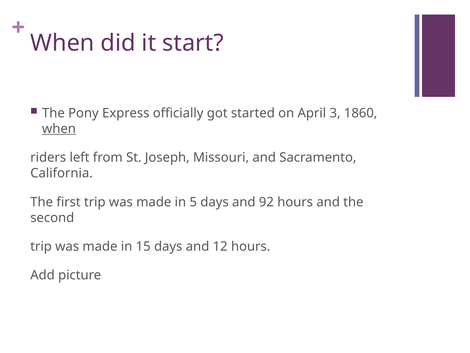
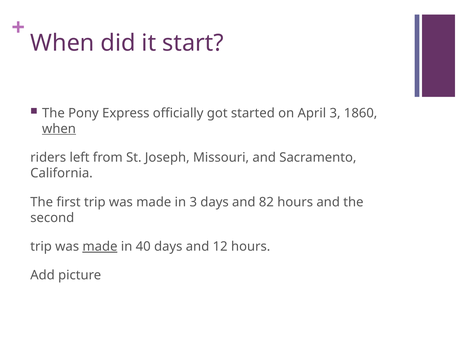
in 5: 5 -> 3 (193, 202)
92: 92 -> 82 (266, 202)
made underline: none -> present (100, 246)
15: 15 -> 40 (143, 246)
